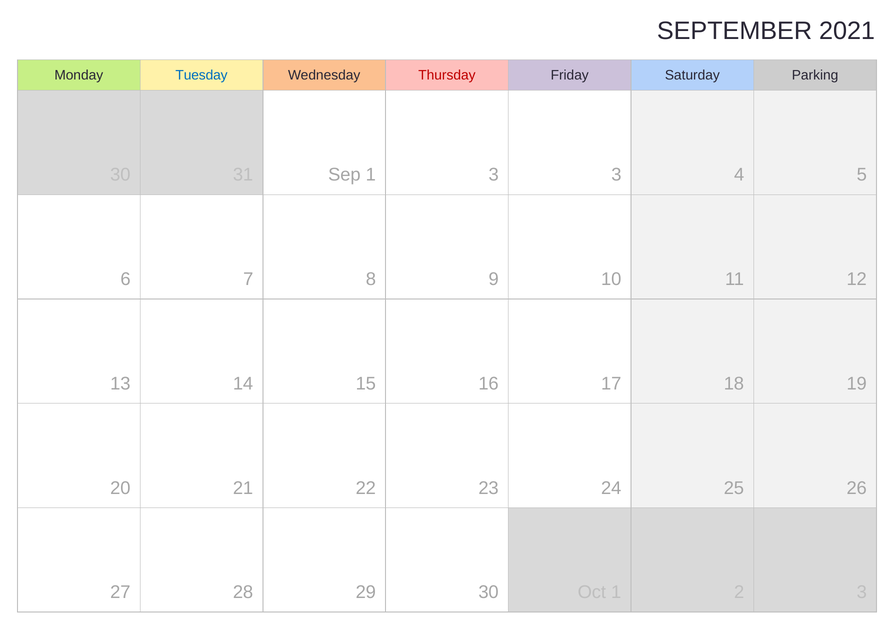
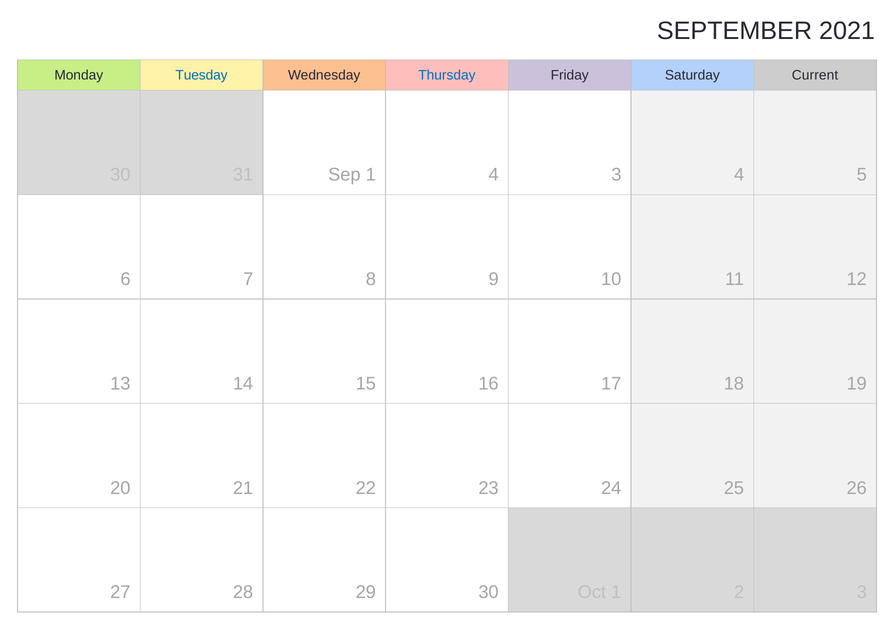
Thursday colour: red -> blue (447, 75)
Parking: Parking -> Current (815, 75)
1 3: 3 -> 4 (494, 175)
